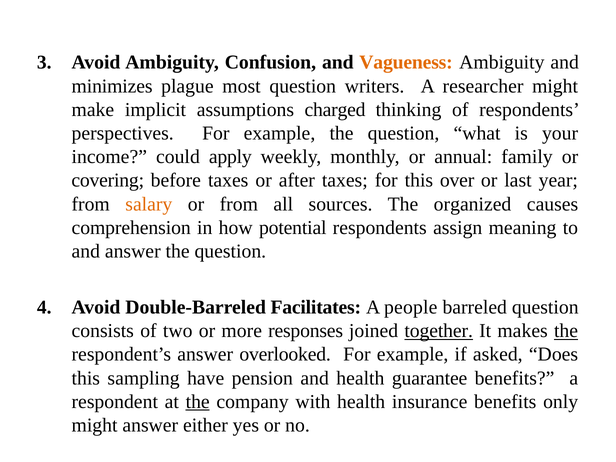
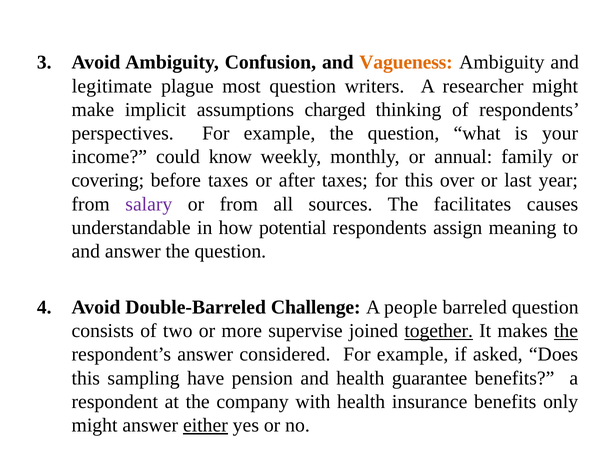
minimizes: minimizes -> legitimate (112, 86)
apply: apply -> know (230, 157)
salary colour: orange -> purple (149, 204)
organized: organized -> facilitates (472, 204)
comprehension: comprehension -> understandable (131, 228)
Facilitates: Facilitates -> Challenge (316, 307)
responses: responses -> supervise (305, 331)
overlooked: overlooked -> considered (285, 354)
the underline: present -> none (198, 402)
either underline: none -> present (205, 425)
